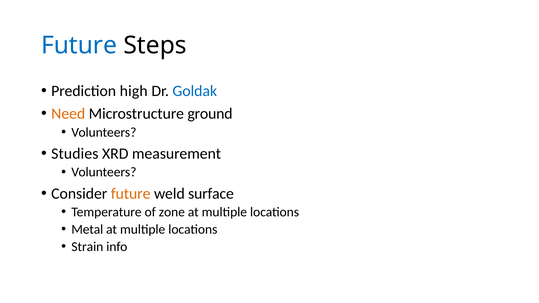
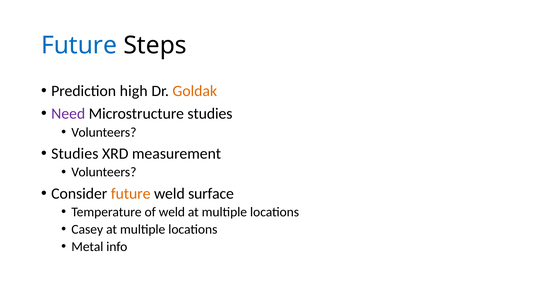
Goldak colour: blue -> orange (195, 91)
Need colour: orange -> purple (68, 114)
Microstructure ground: ground -> studies (210, 114)
of zone: zone -> weld (172, 212)
Metal: Metal -> Casey (87, 230)
Strain: Strain -> Metal (87, 247)
